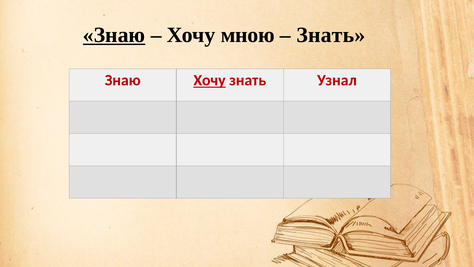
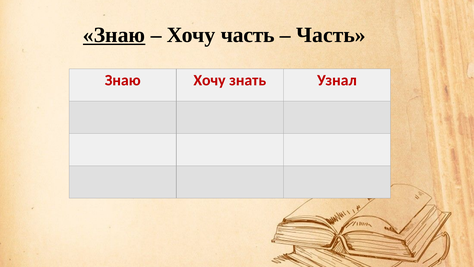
Хочу мною: мною -> часть (248, 35)
Знать: Знать -> Часть (331, 35)
Хочу underline: present -> none (210, 80)
